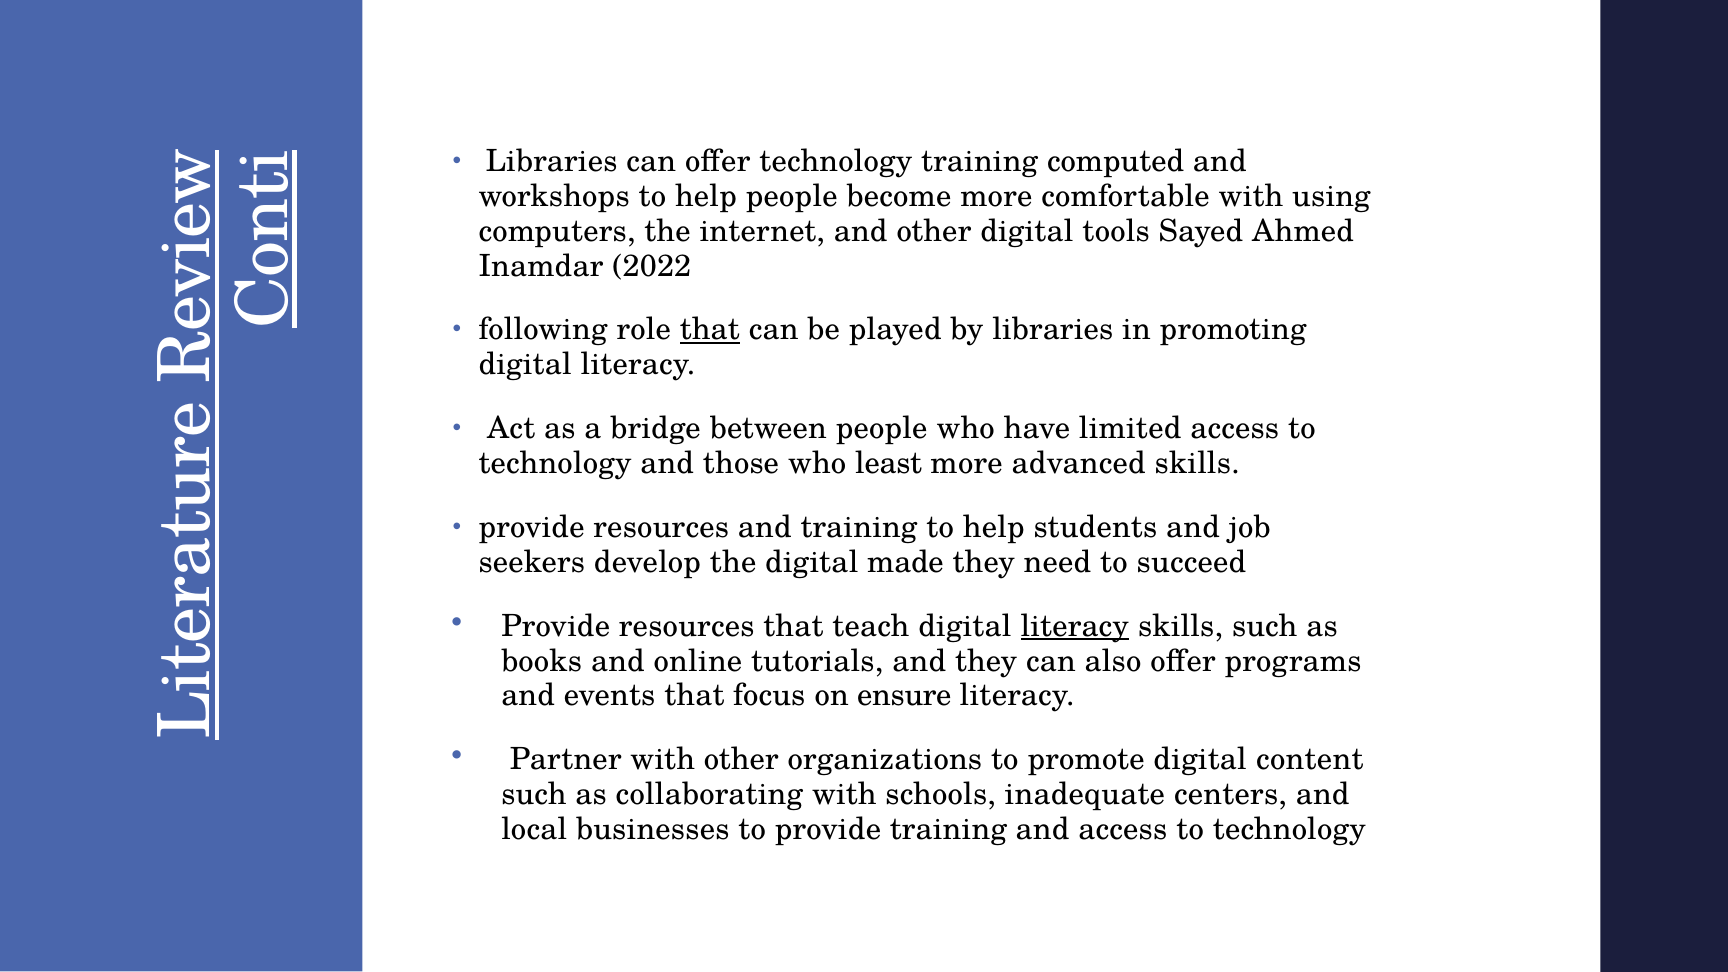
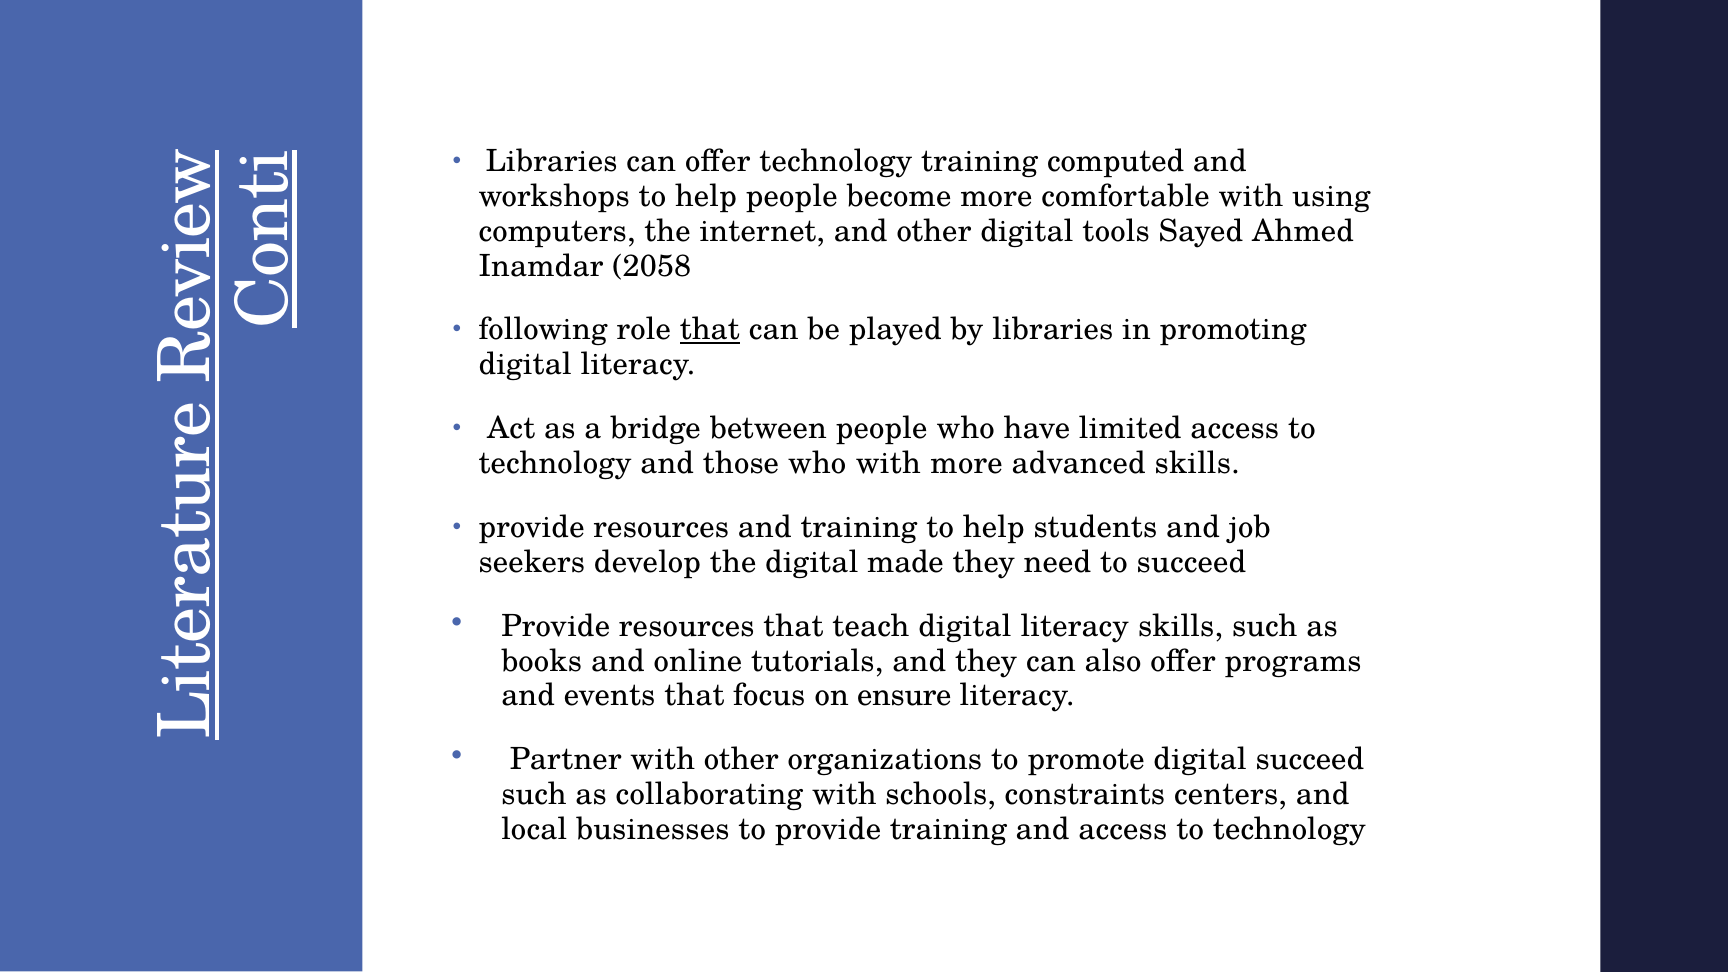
2022: 2022 -> 2058 (652, 266)
who least: least -> with (888, 463)
literacy underline: present -> none (1075, 626)
digital content: content -> succeed (1310, 760)
inadequate: inadequate -> constraints (1085, 795)
